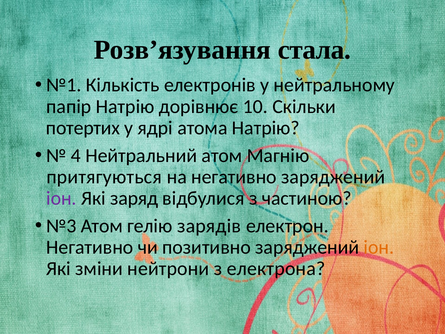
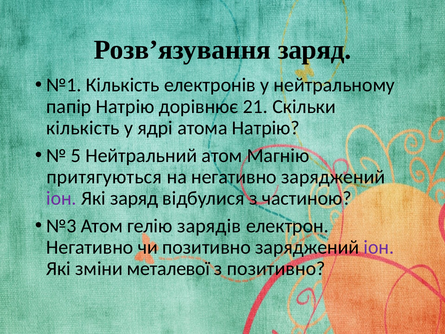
Розв’язування стала: стала -> заряд (314, 50)
10: 10 -> 21 (255, 106)
потертих: потертих -> кількість (83, 128)
4: 4 -> 5 (76, 155)
іон colour: orange -> purple (379, 247)
нейтрони: нейтрони -> металевої (168, 268)
з електрона: електрона -> позитивно (276, 268)
